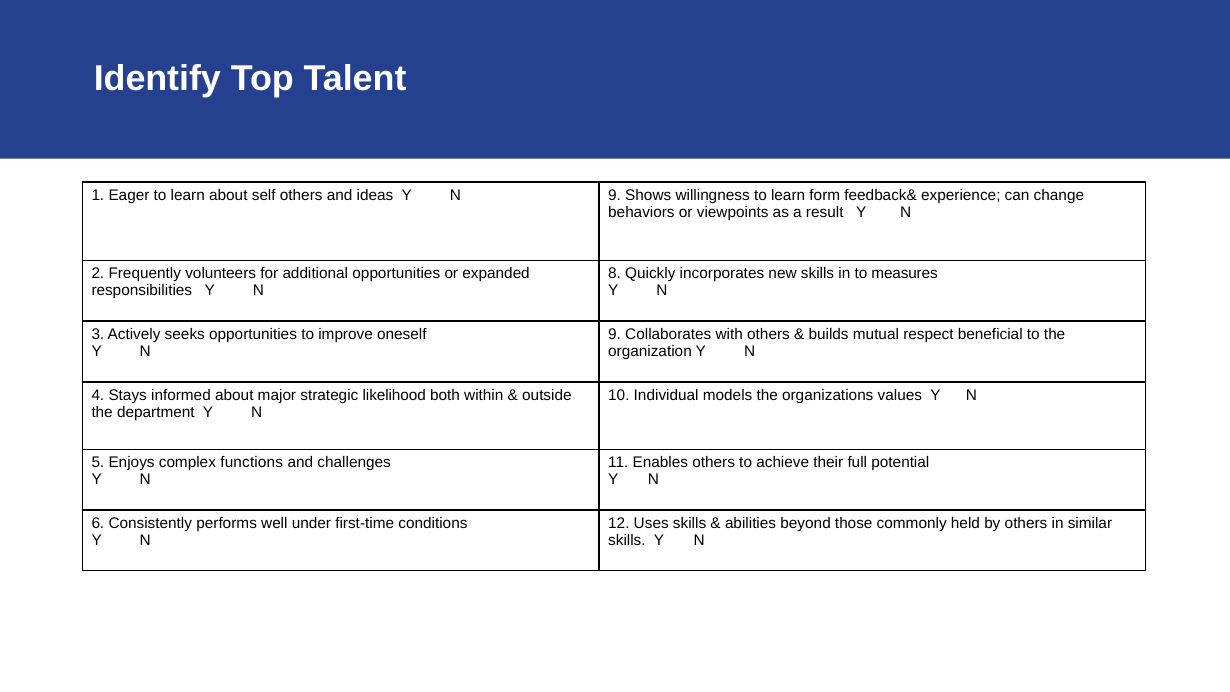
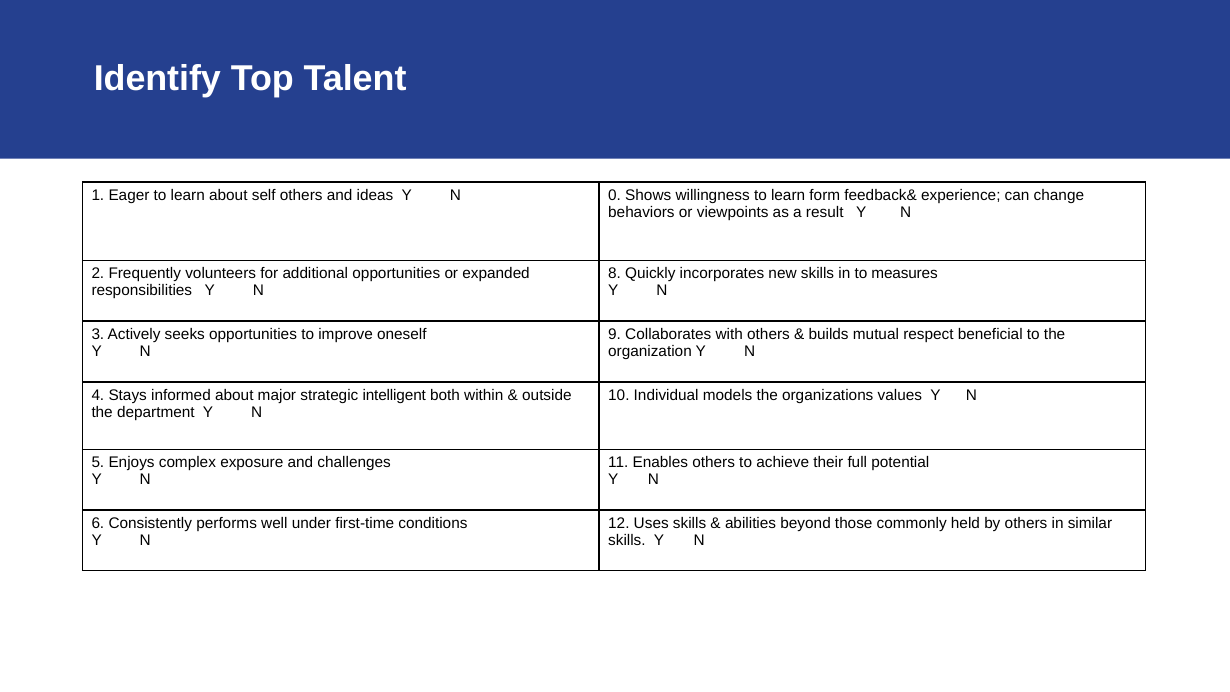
ideas Y N 9: 9 -> 0 (615, 195)
likelihood: likelihood -> intelligent (394, 395)
functions: functions -> exposure (252, 462)
